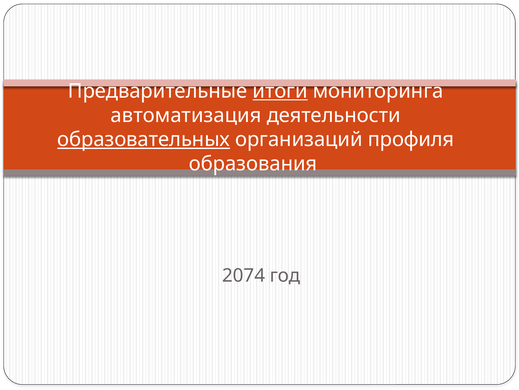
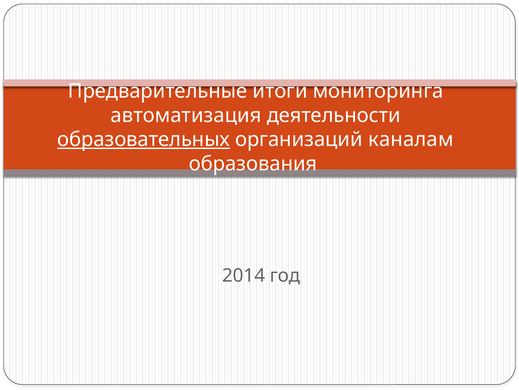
итоги underline: present -> none (280, 91)
профиля: профиля -> каналам (411, 139)
2074: 2074 -> 2014 (244, 275)
